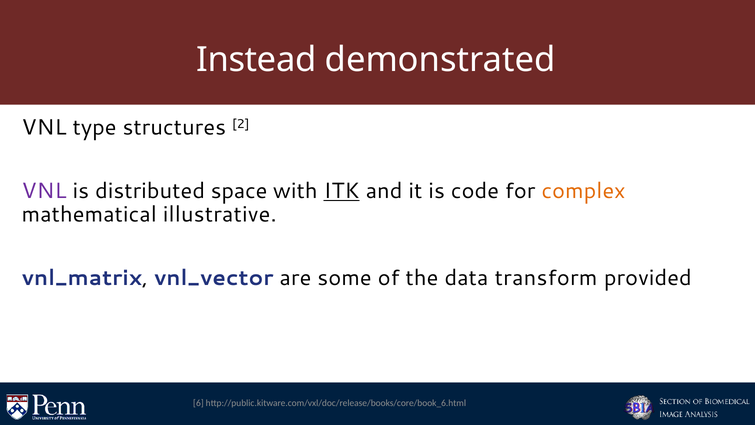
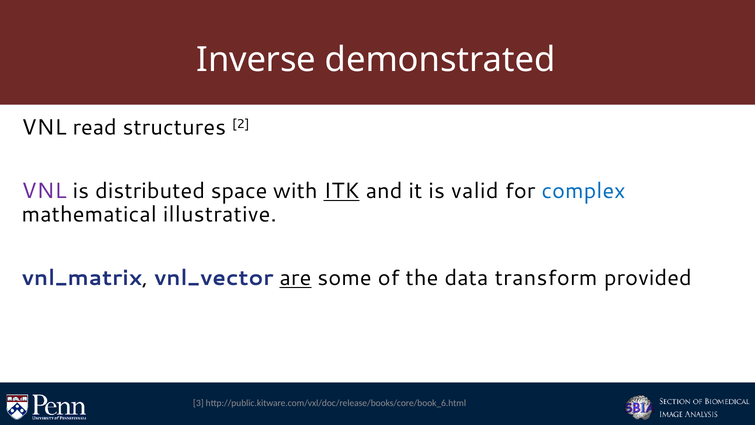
Instead: Instead -> Inverse (256, 60)
type: type -> read (95, 128)
code: code -> valid (475, 191)
complex colour: orange -> blue (583, 191)
are underline: none -> present (295, 278)
6: 6 -> 3 (198, 403)
